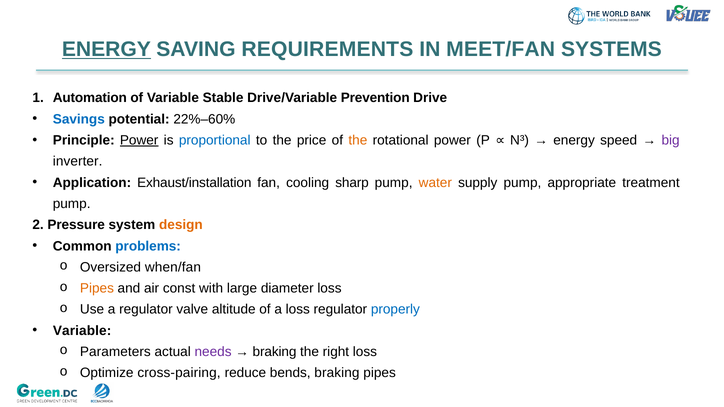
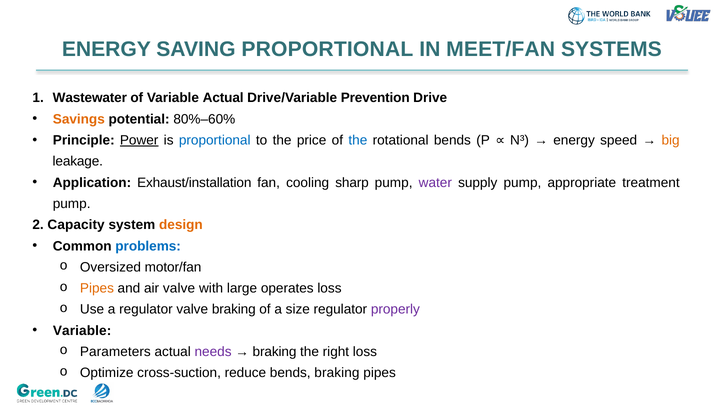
ENERGY underline: present -> none (106, 49)
SAVING REQUIREMENTS: REQUIREMENTS -> PROPORTIONAL (327, 49)
Automation: Automation -> Wastewater (90, 98)
Variable Stable: Stable -> Actual (223, 98)
Savings colour: blue -> orange (79, 119)
22%–60%: 22%–60% -> 80%–60% (204, 119)
the colour: orange -> blue (358, 140)
rotational power: power -> bends (452, 140)
big colour: purple -> orange (671, 140)
inverter: inverter -> leakage (78, 162)
water colour: orange -> purple (435, 183)
Pressure: Pressure -> Capacity (76, 225)
when/fan: when/fan -> motor/fan (173, 267)
air const: const -> valve (179, 289)
diameter: diameter -> operates (287, 289)
valve altitude: altitude -> braking (234, 310)
a loss: loss -> size (298, 310)
properly colour: blue -> purple (395, 310)
cross-pairing: cross-pairing -> cross-suction (179, 373)
